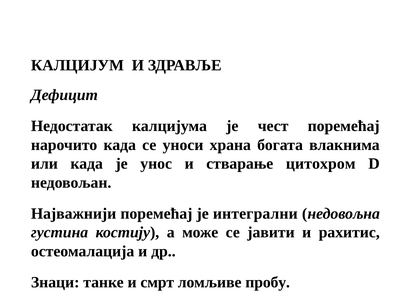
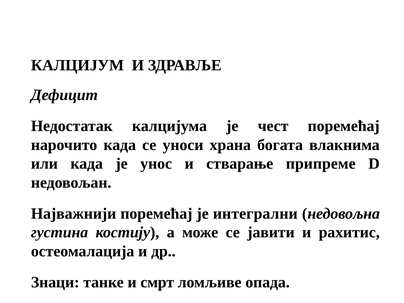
цитохром: цитохром -> припреме (321, 164)
пробу: пробу -> опада (268, 282)
